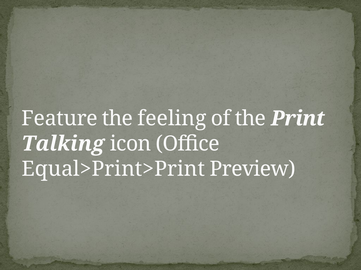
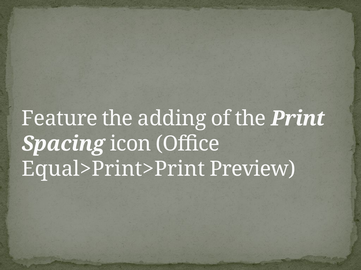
feeling: feeling -> adding (172, 119)
Talking: Talking -> Spacing (63, 144)
